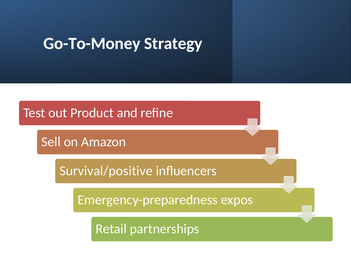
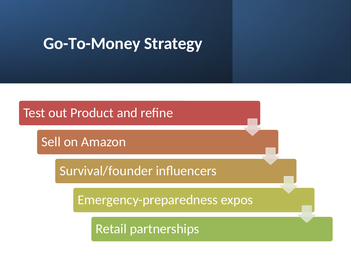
Survival/positive: Survival/positive -> Survival/founder (106, 171)
